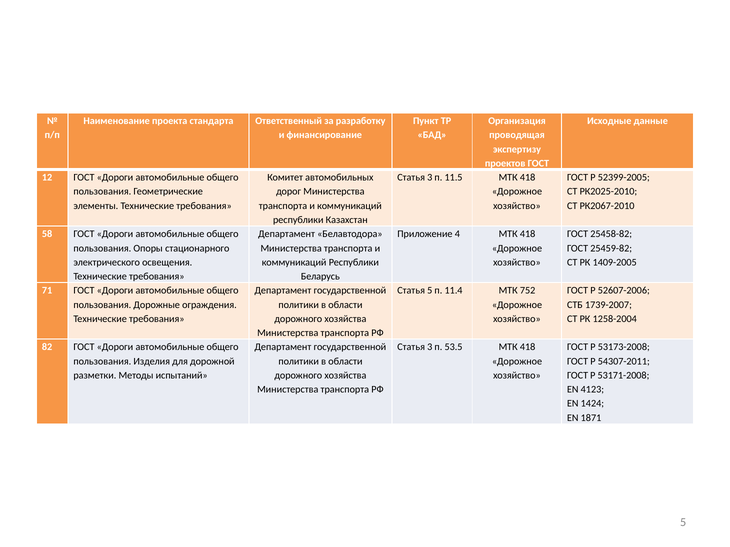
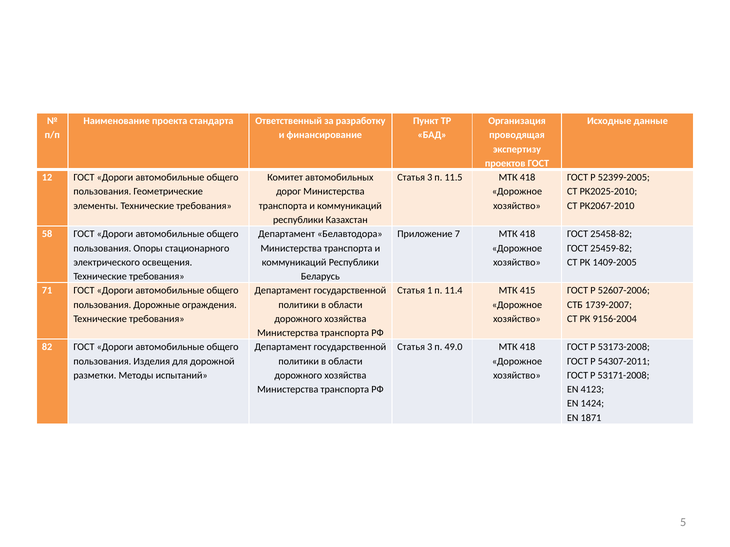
4: 4 -> 7 (457, 234)
Статья 5: 5 -> 1 (430, 291)
752: 752 -> 415 (528, 291)
1258-2004: 1258-2004 -> 9156-2004 (615, 319)
53.5: 53.5 -> 49.0 (454, 347)
